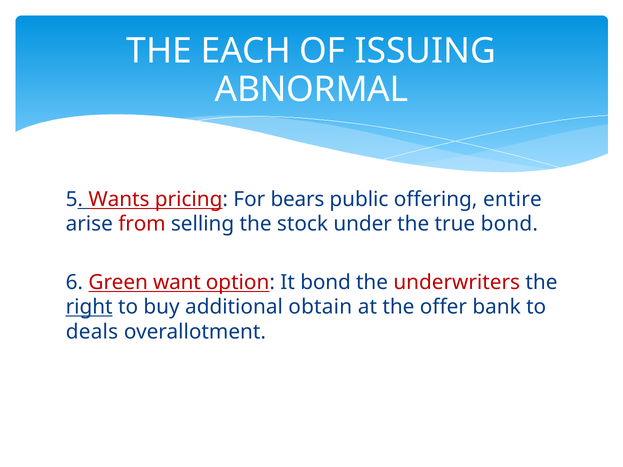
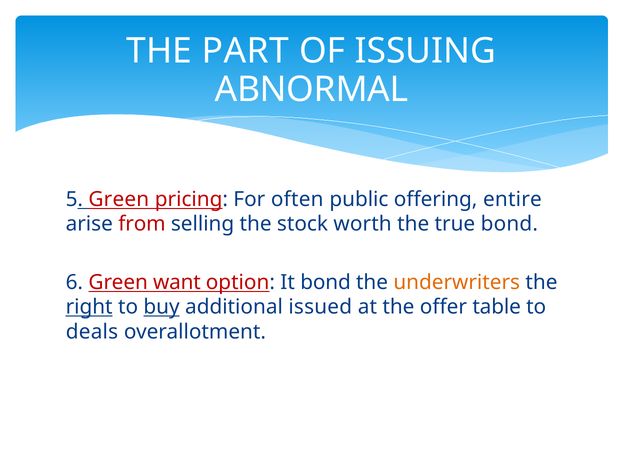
EACH: EACH -> PART (245, 51)
5 Wants: Wants -> Green (119, 199)
bears: bears -> often (297, 199)
under: under -> worth (363, 224)
underwriters colour: red -> orange (457, 282)
buy underline: none -> present (162, 307)
obtain: obtain -> issued (320, 307)
bank: bank -> table (497, 307)
